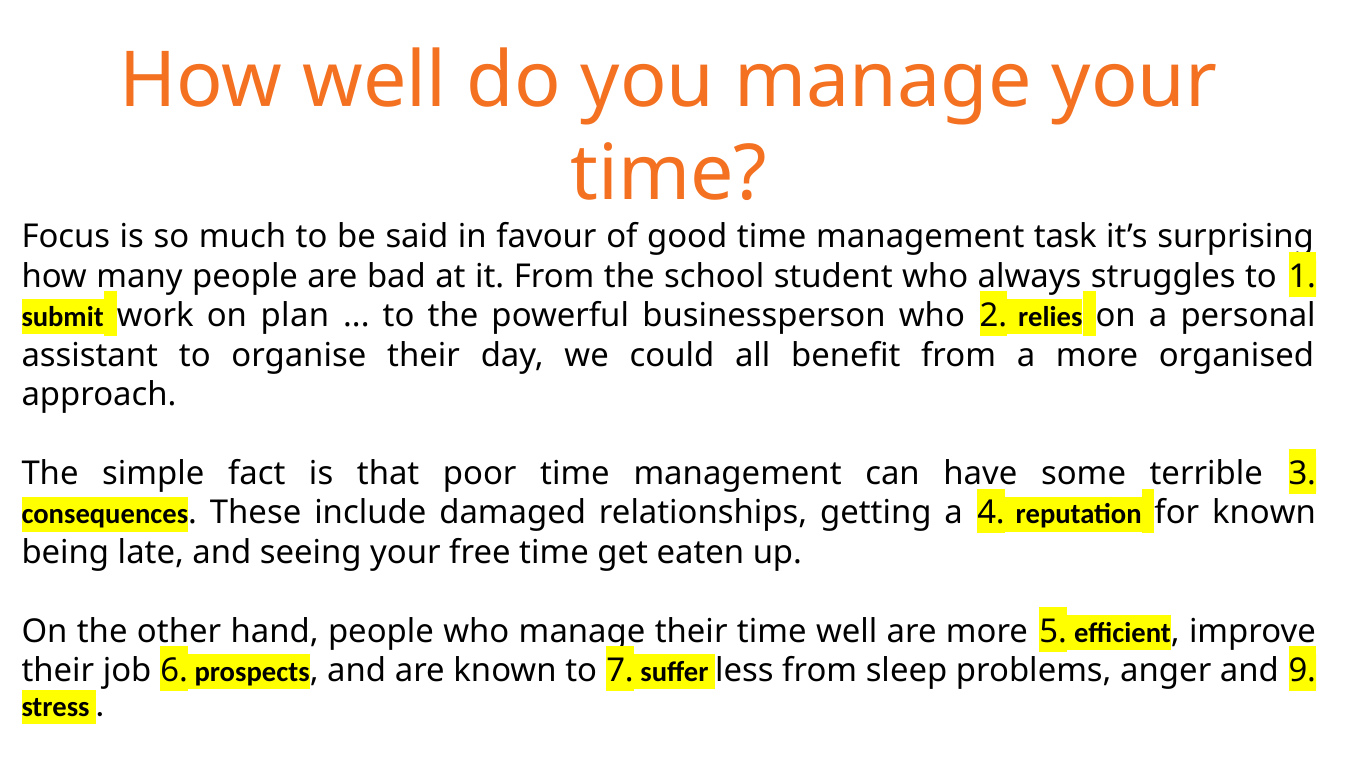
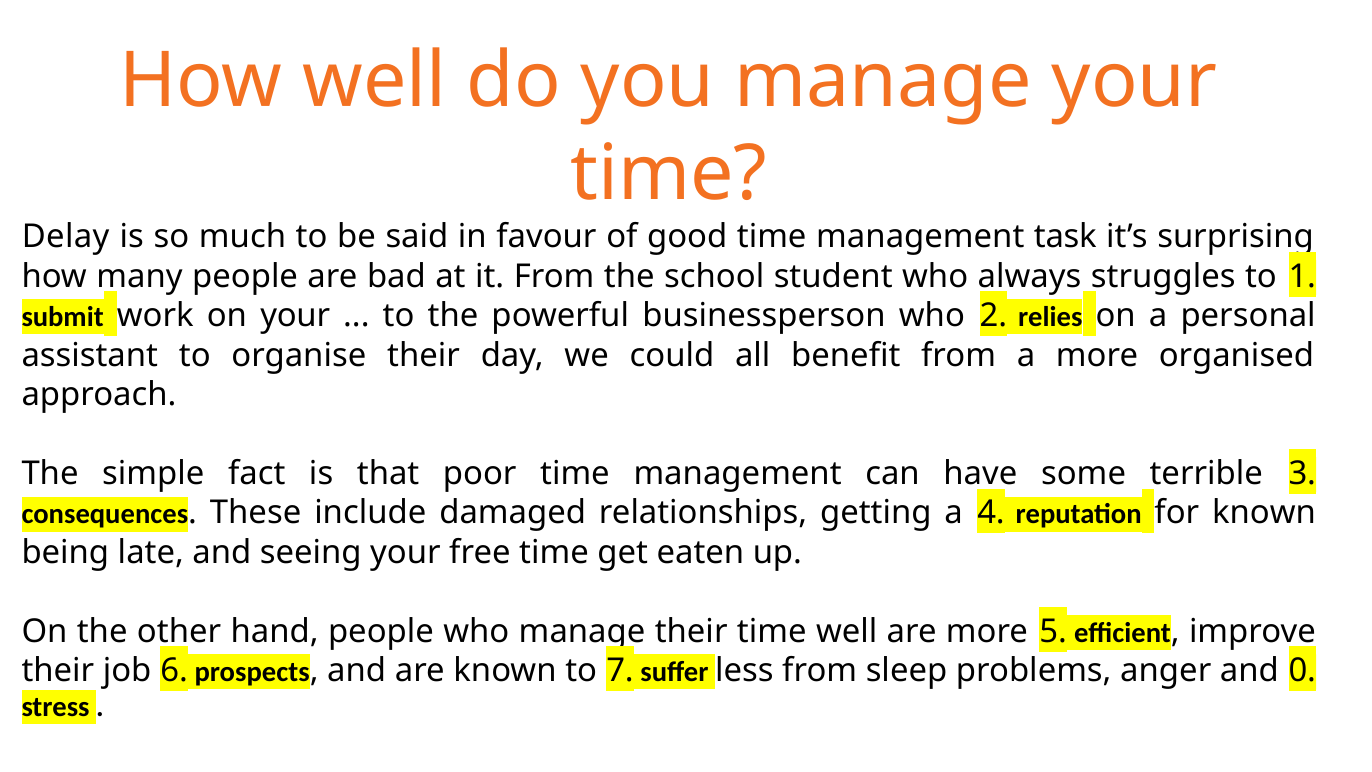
Focus: Focus -> Delay (66, 237)
on plan: plan -> your (295, 316)
9: 9 -> 0 (1302, 670)
